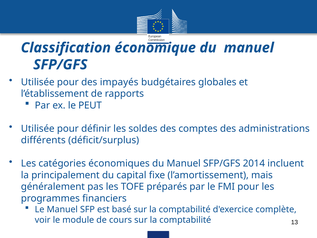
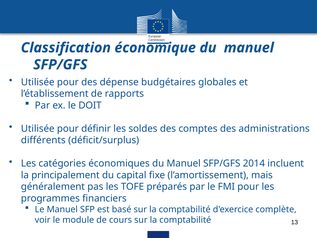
impayés: impayés -> dépense (119, 82)
PEUT: PEUT -> DOIT (90, 105)
